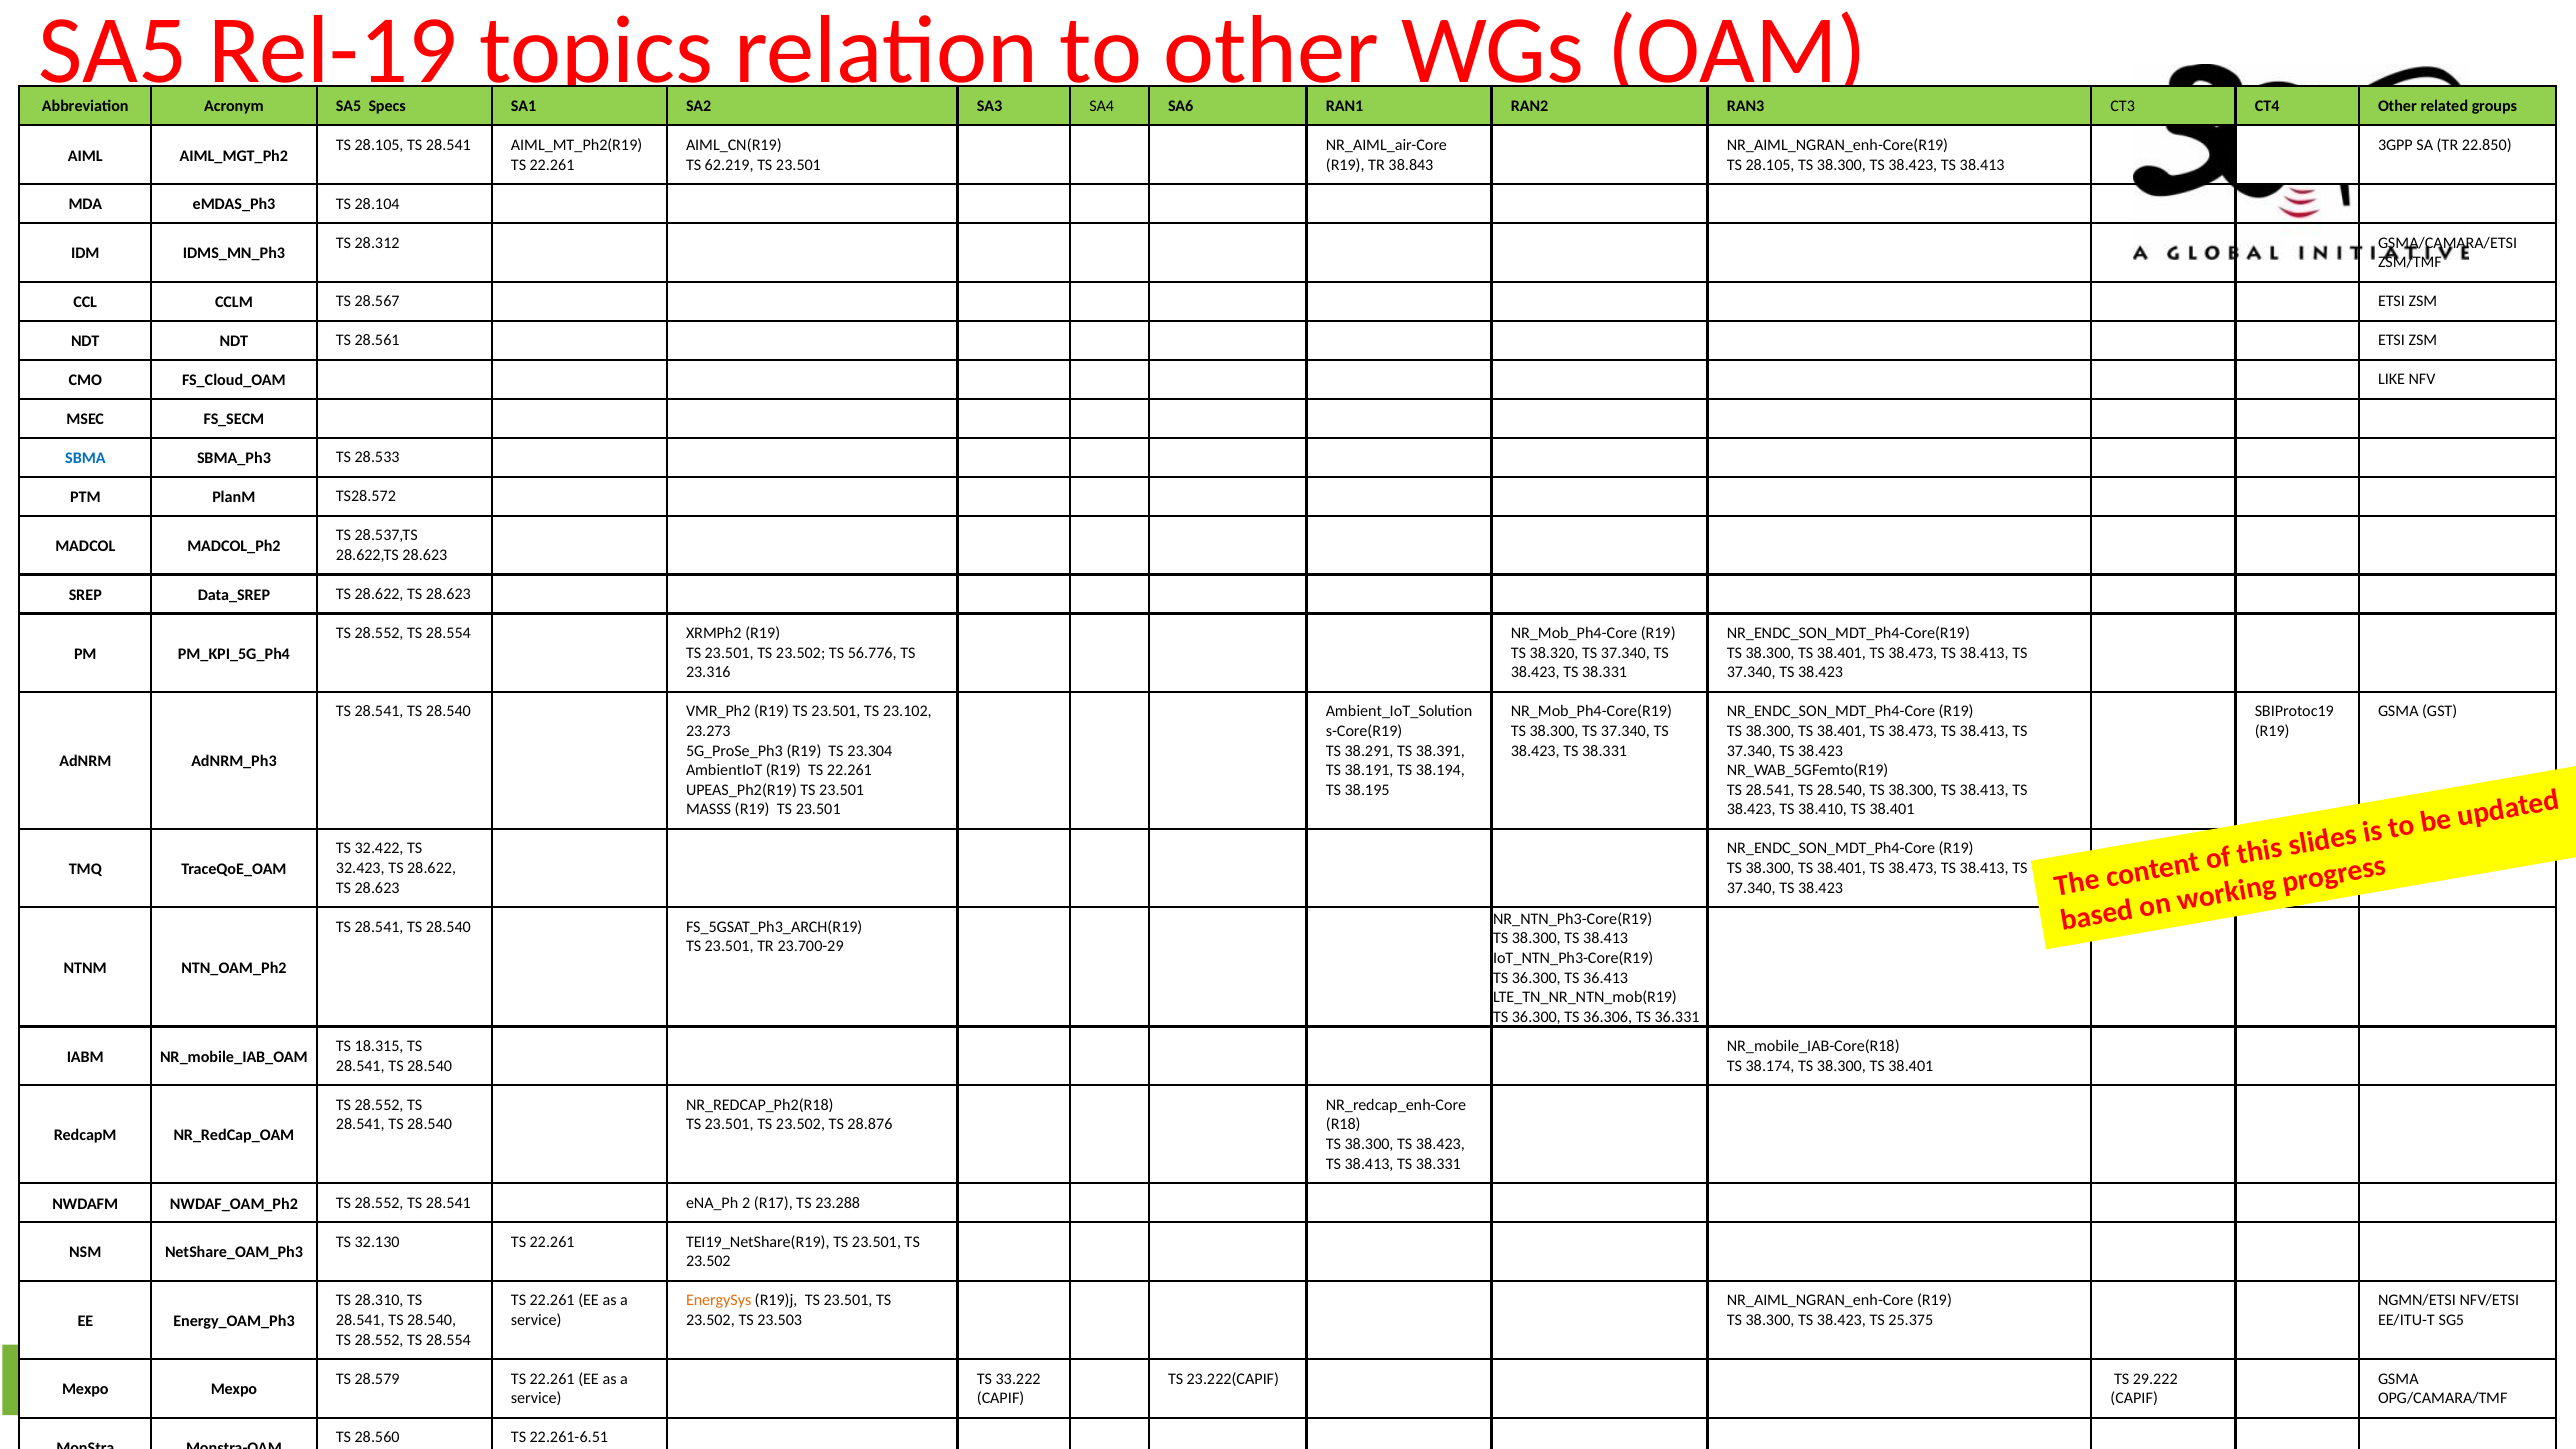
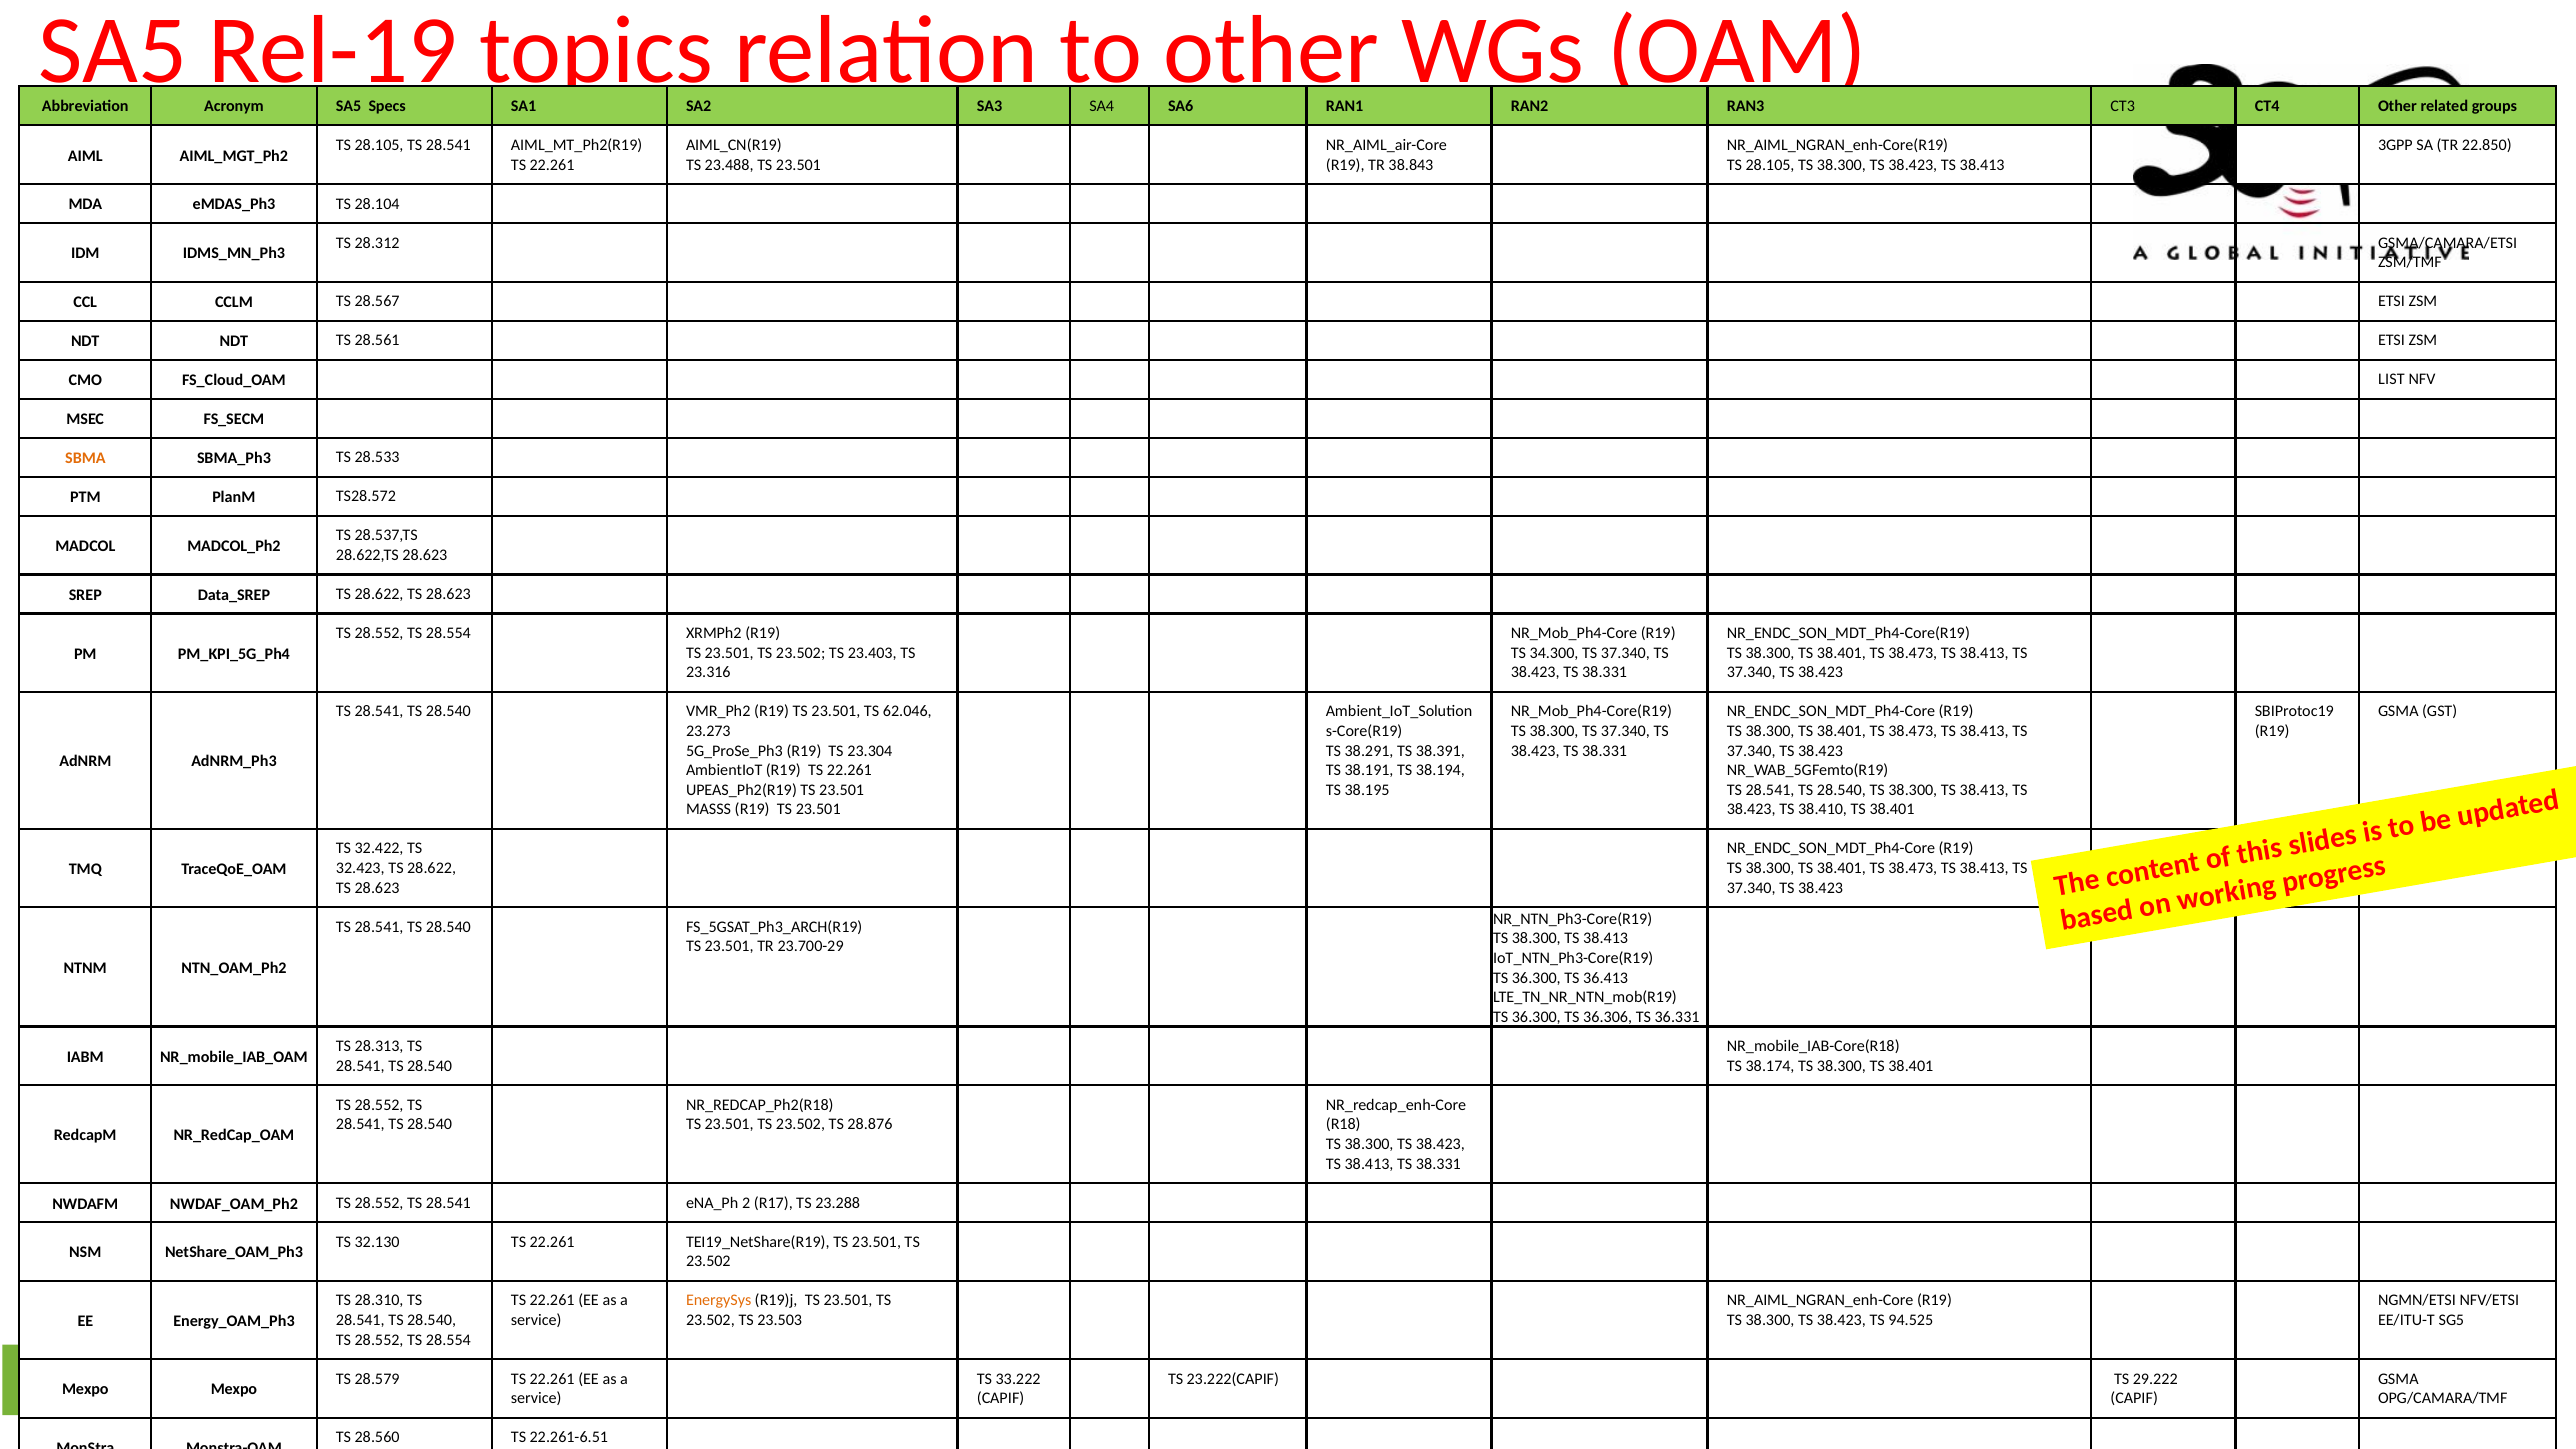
62.219: 62.219 -> 23.488 (729, 165)
LIKE: LIKE -> LIST (2391, 379)
SBMA colour: blue -> orange (85, 458)
56.776: 56.776 -> 23.403 (872, 653)
38.320: 38.320 -> 34.300 (1554, 653)
23.102: 23.102 -> 62.046 (907, 711)
18.315: 18.315 -> 28.313 (379, 1046)
25.375: 25.375 -> 94.525 (1911, 1320)
